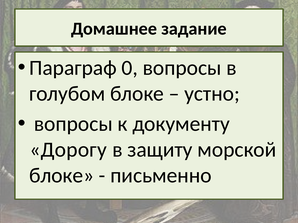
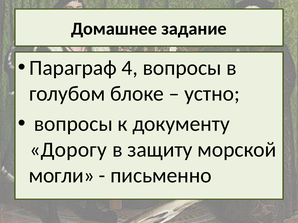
0: 0 -> 4 (130, 68)
блоке: блоке -> могли (62, 176)
